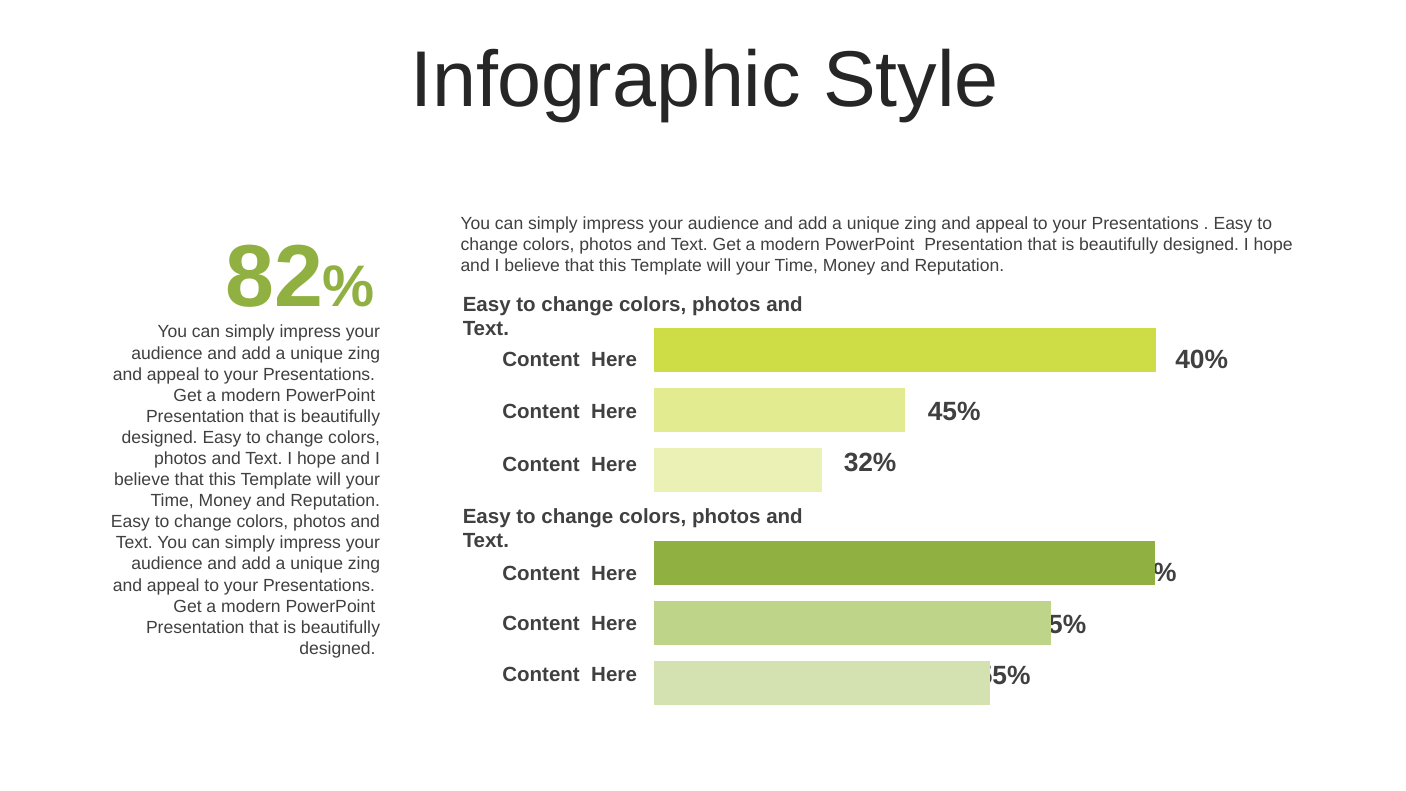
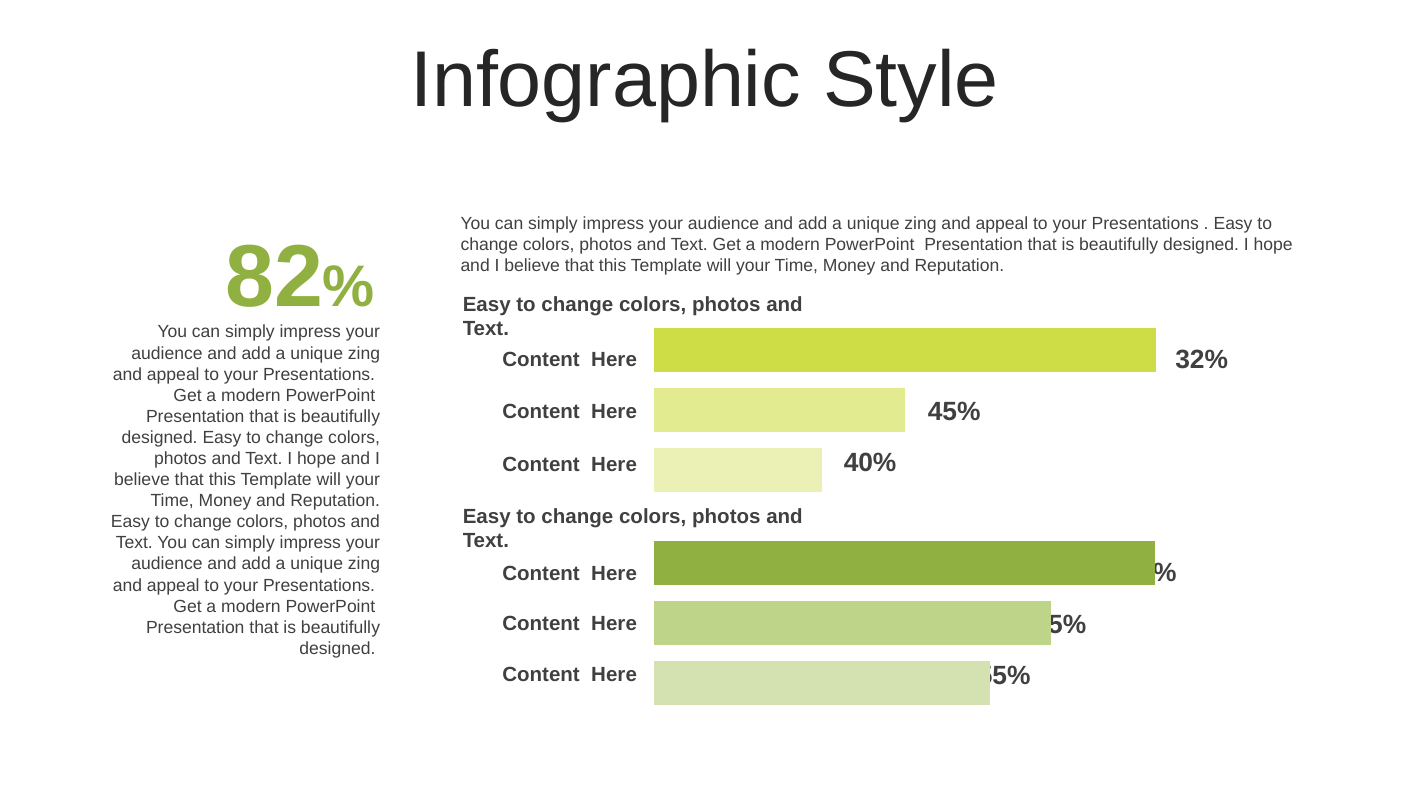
40%: 40% -> 32% (1202, 360)
32%: 32% -> 40% (870, 463)
